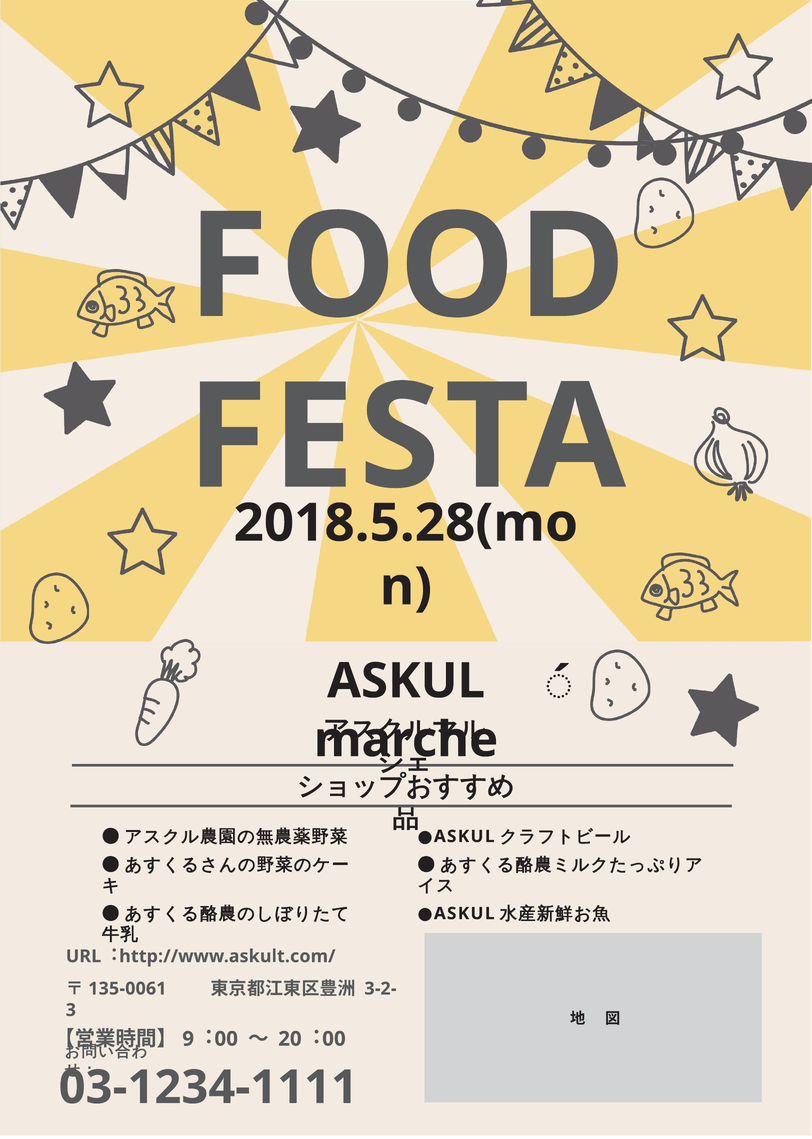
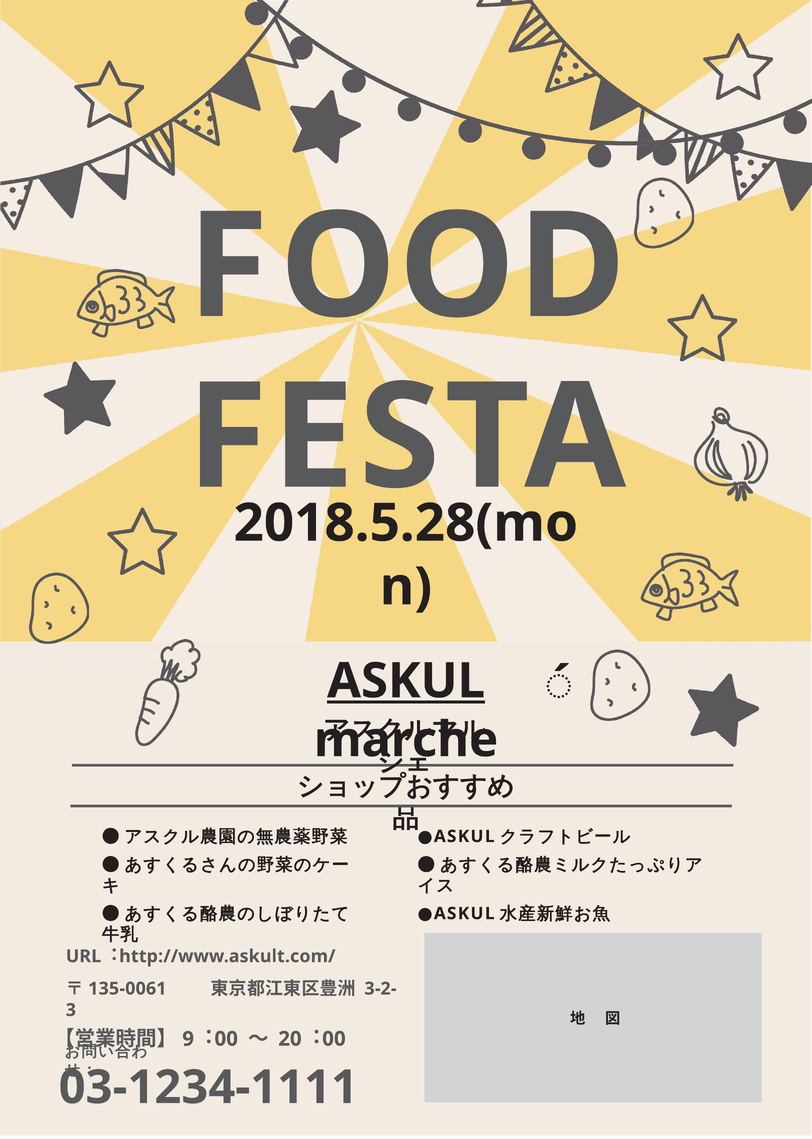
ASKUL underline: none -> present (406, 681)
